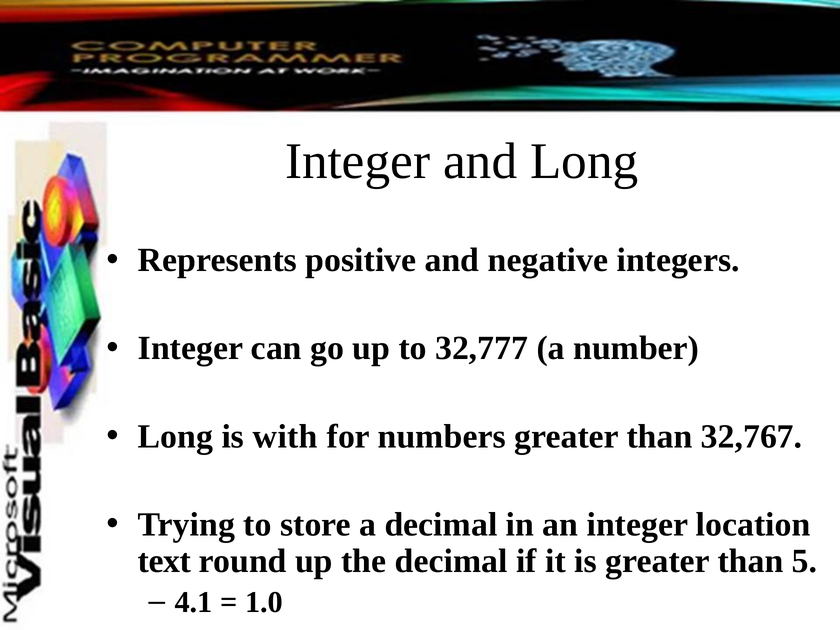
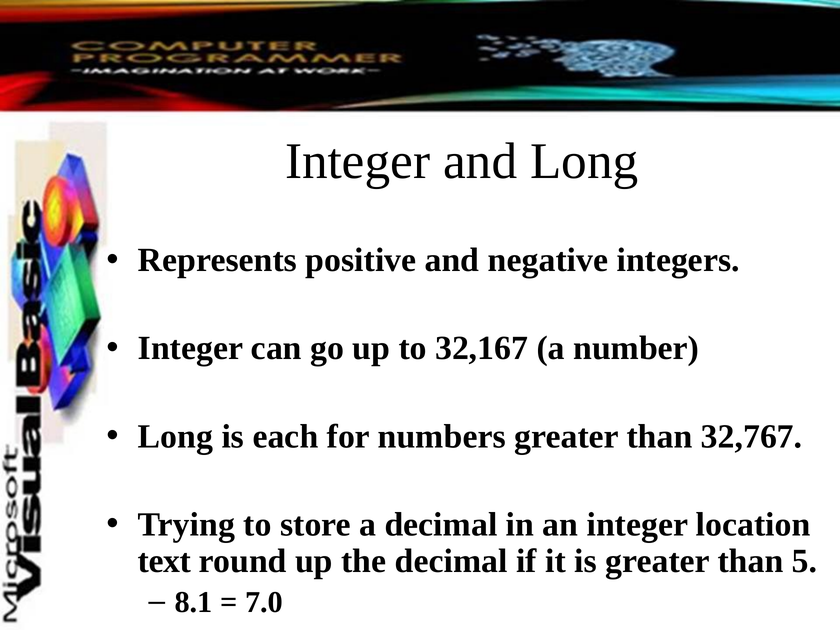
32,777: 32,777 -> 32,167 (482, 348)
with: with -> each (285, 436)
4.1: 4.1 -> 8.1 (194, 602)
1.0: 1.0 -> 7.0 (264, 602)
